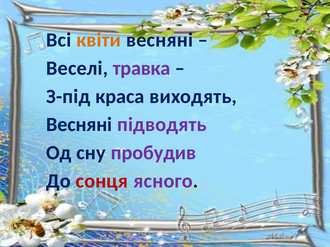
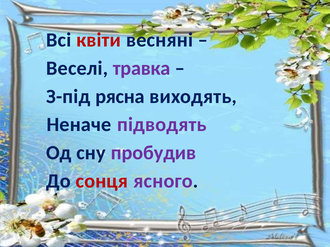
квіти colour: orange -> red (99, 40)
краса: краса -> рясна (120, 97)
Весняні: Весняні -> Неначе (79, 125)
